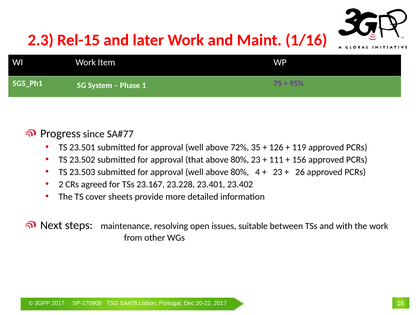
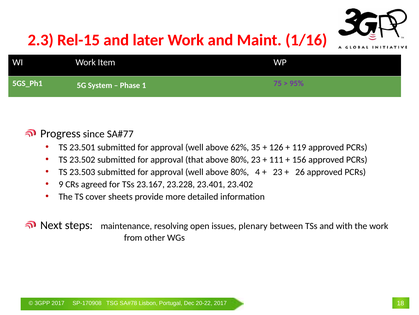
72%: 72% -> 62% (240, 147)
2: 2 -> 9 (61, 184)
suitable: suitable -> plenary (253, 226)
